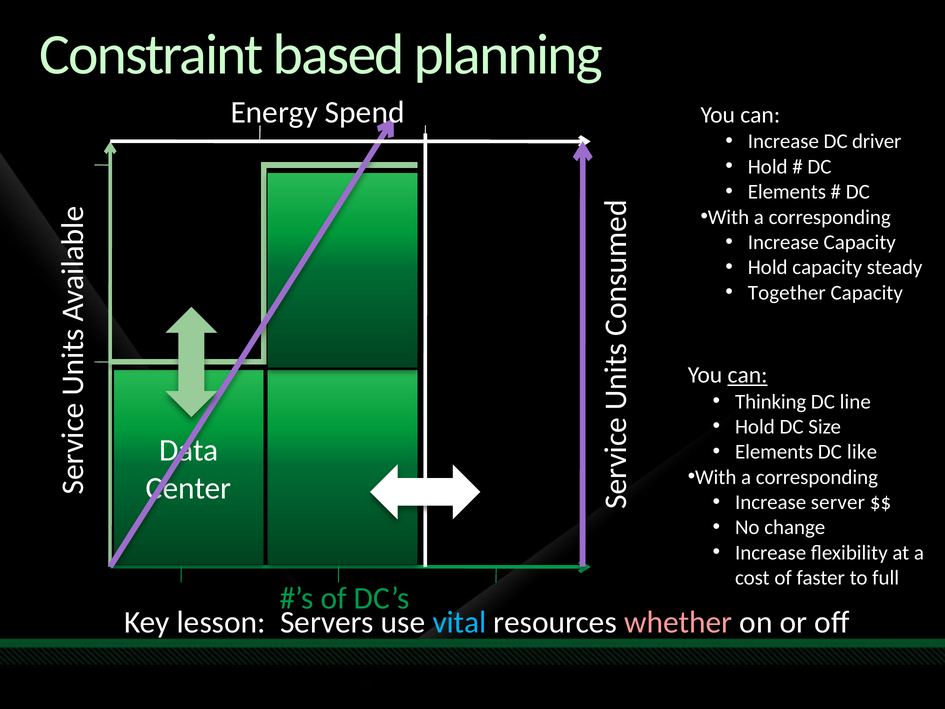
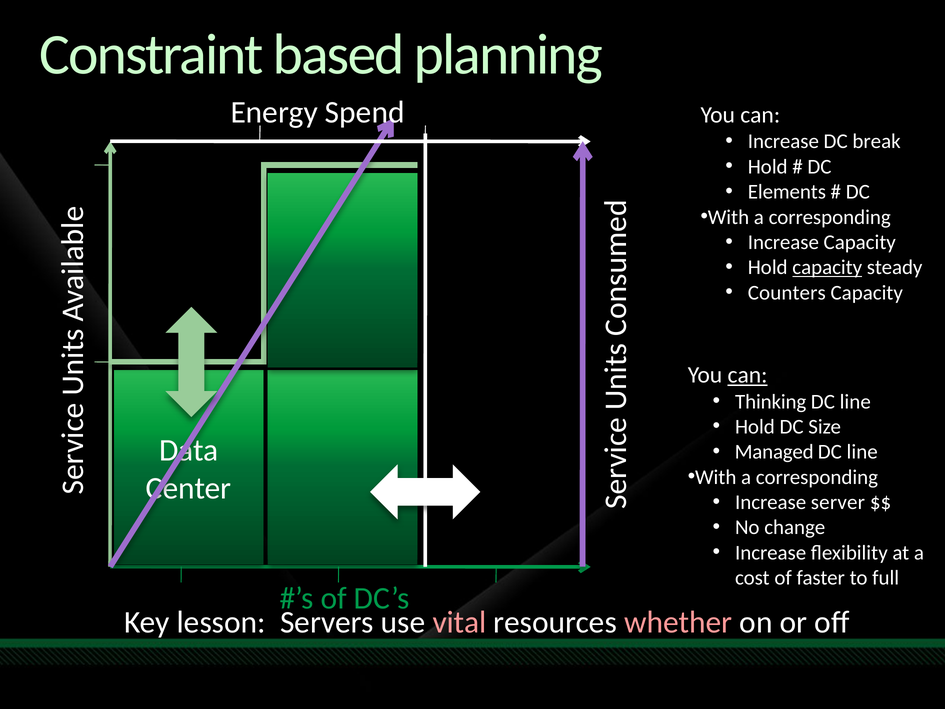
driver: driver -> break (877, 142)
capacity underline: none -> present (827, 267)
Together: Together -> Counters (787, 293)
Elements: Elements -> Managed (774, 452)
like: like -> line (862, 452)
vital colour: light blue -> pink (459, 622)
